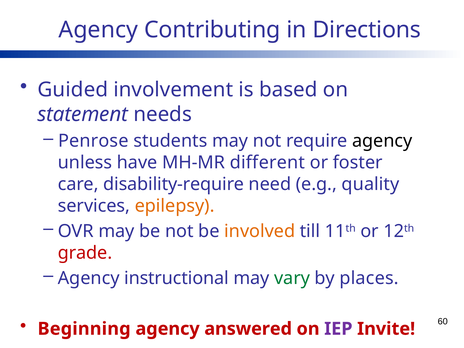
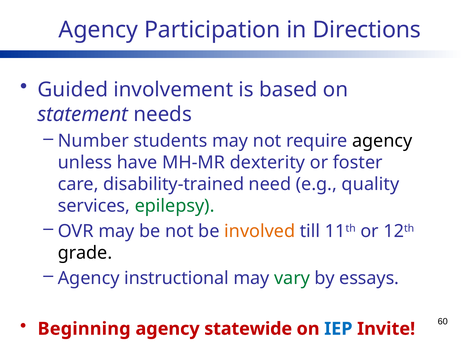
Contributing: Contributing -> Participation (212, 30)
Penrose: Penrose -> Number (93, 141)
different: different -> dexterity (267, 163)
disability-require: disability-require -> disability-trained (174, 184)
epilepsy colour: orange -> green (175, 206)
grade colour: red -> black (85, 253)
places: places -> essays (369, 278)
answered: answered -> statewide (248, 329)
IEP colour: purple -> blue (338, 329)
